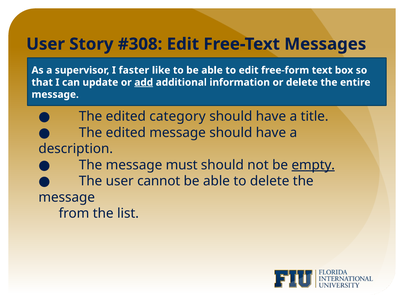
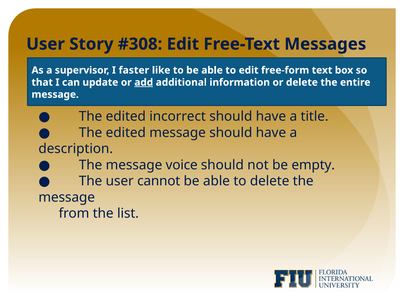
category: category -> incorrect (178, 117)
must: must -> voice (182, 165)
empty underline: present -> none (313, 165)
